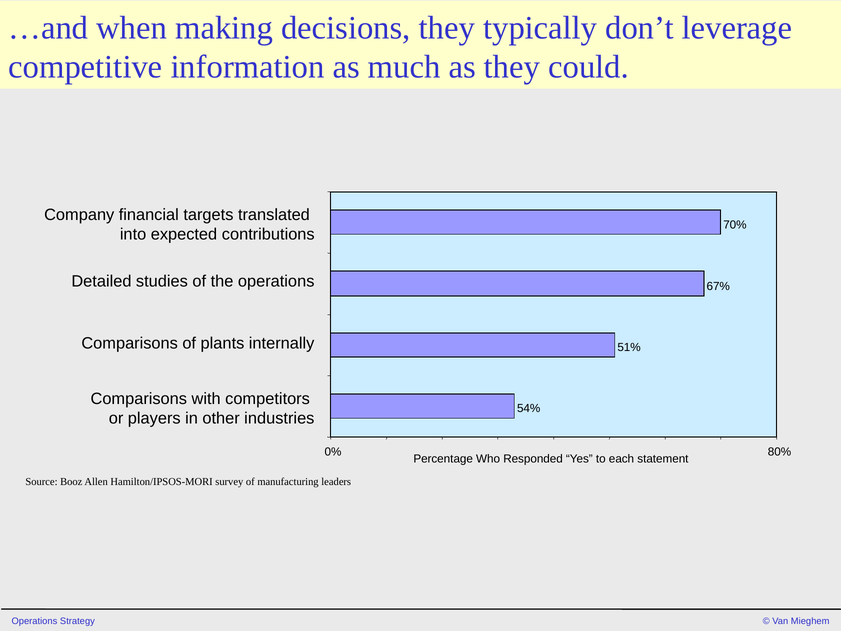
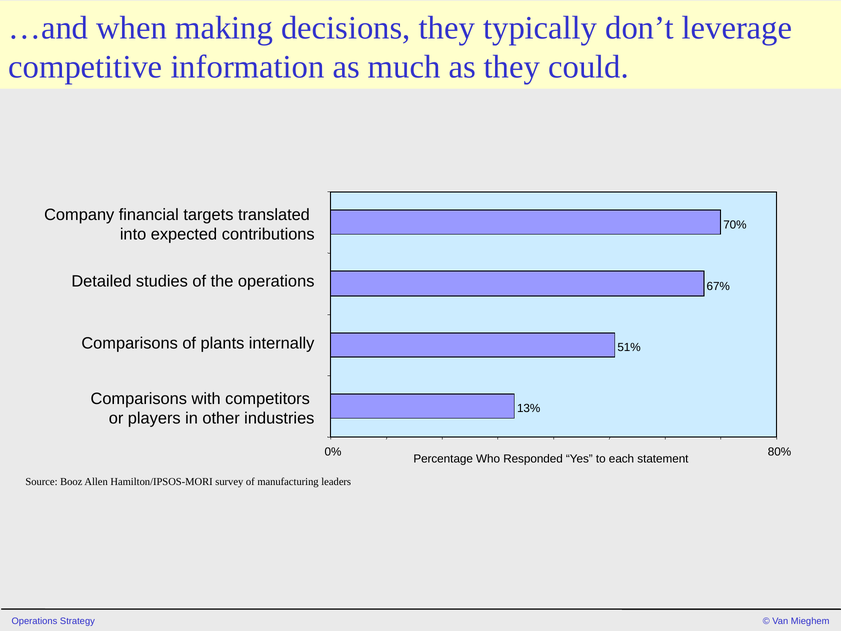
54%: 54% -> 13% (529, 408)
